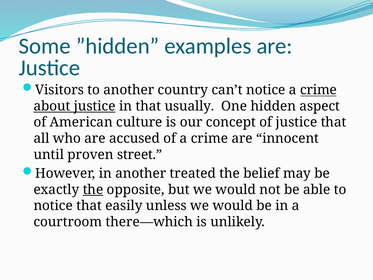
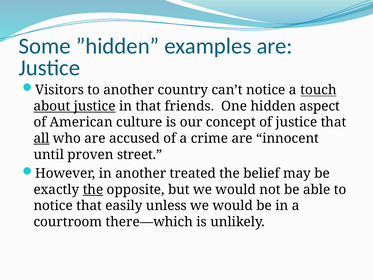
notice a crime: crime -> touch (318, 90)
usually: usually -> friends (189, 106)
all underline: none -> present (41, 138)
